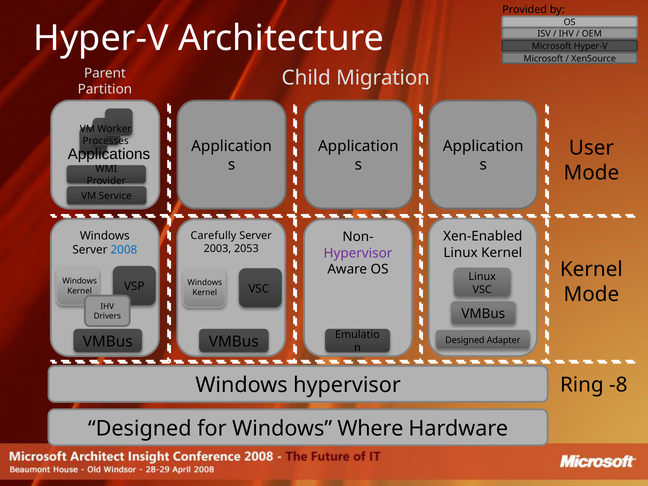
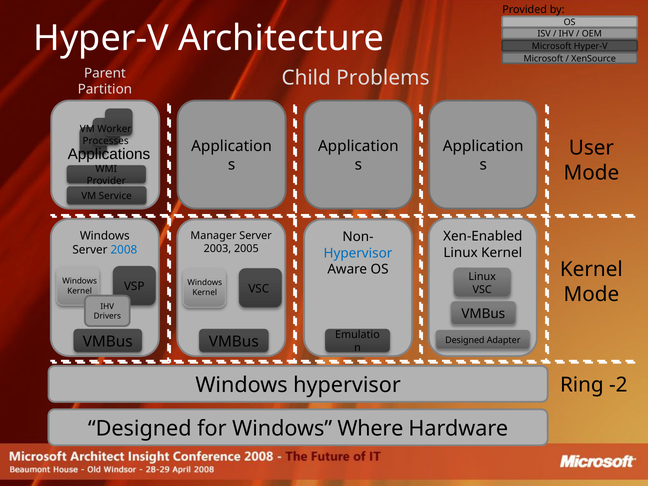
Migration: Migration -> Problems (383, 78)
Carefully: Carefully -> Manager (213, 236)
2053: 2053 -> 2005 (246, 249)
Hypervisor colour: purple -> blue (358, 253)
-8: -8 -> -2 (618, 385)
